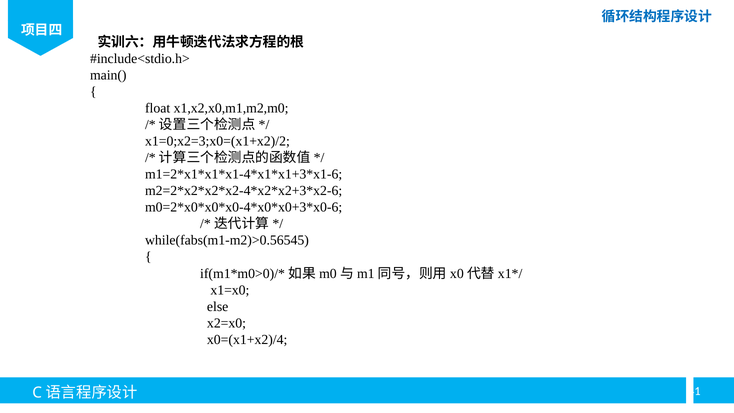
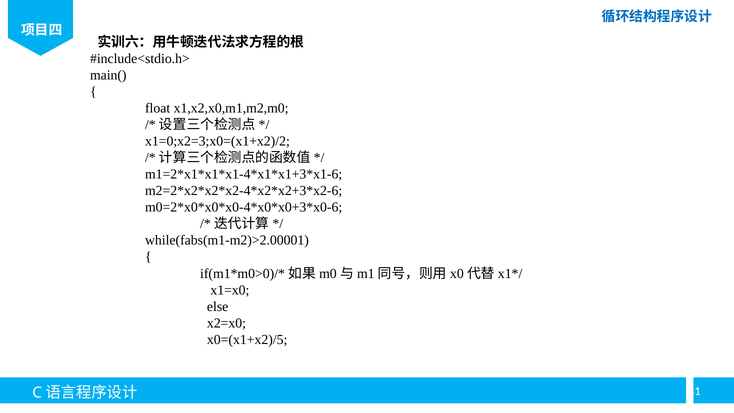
while(fabs(m1-m2)>0.56545: while(fabs(m1-m2)>0.56545 -> while(fabs(m1-m2)>2.00001 (227, 240)
x0=(x1+x2)/4: x0=(x1+x2)/4 -> x0=(x1+x2)/5 (247, 339)
